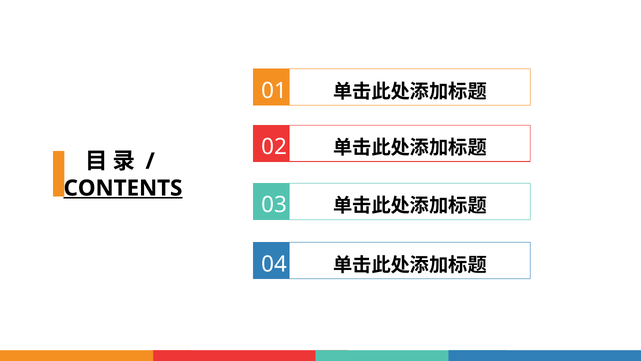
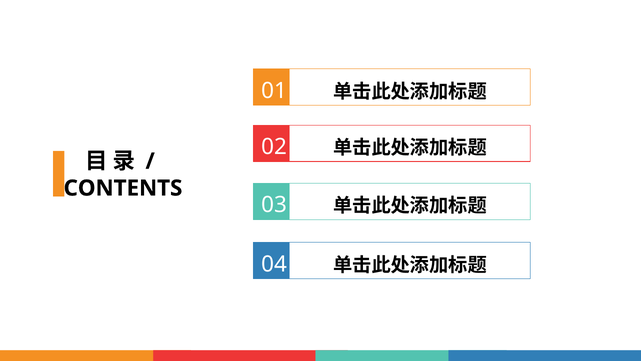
CONTENTS underline: present -> none (123, 188)
